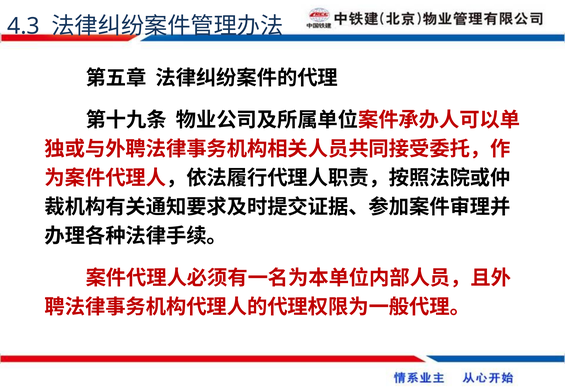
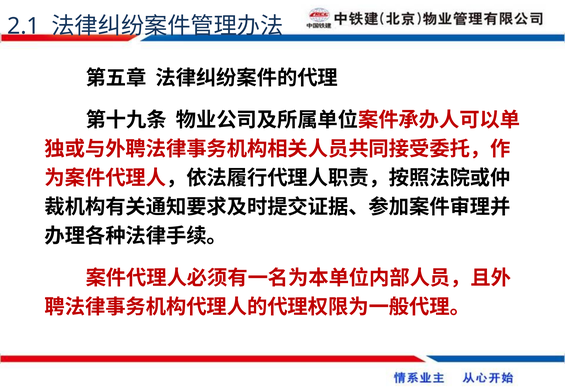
4.3: 4.3 -> 2.1 (23, 26)
